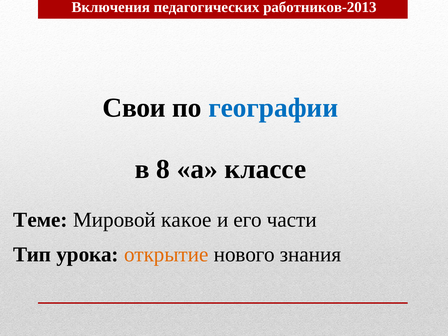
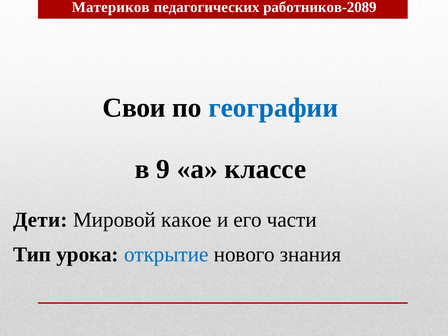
Включения: Включения -> Материков (111, 7)
работников-2013: работников-2013 -> работников-2089 (320, 7)
8: 8 -> 9 (163, 169)
Теме: Теме -> Дети (40, 220)
открытие colour: orange -> blue (166, 254)
